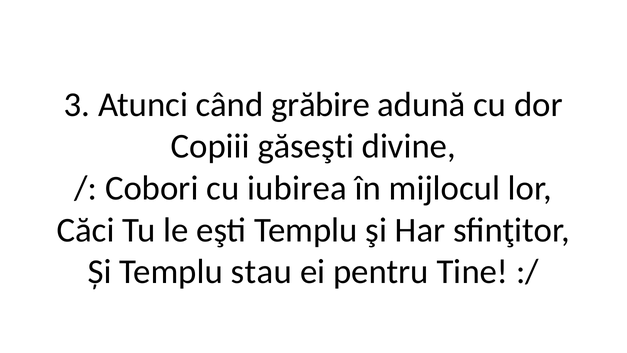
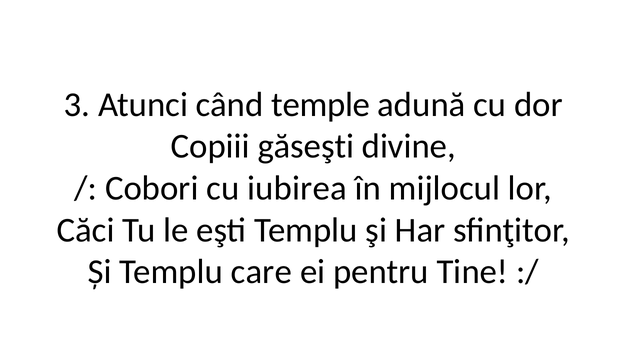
grăbire: grăbire -> temple (321, 105)
stau: stau -> care (261, 272)
